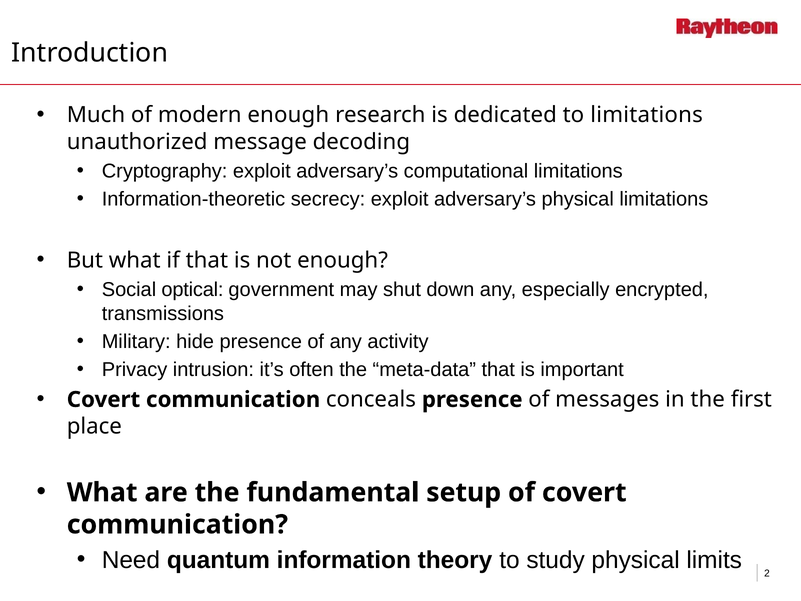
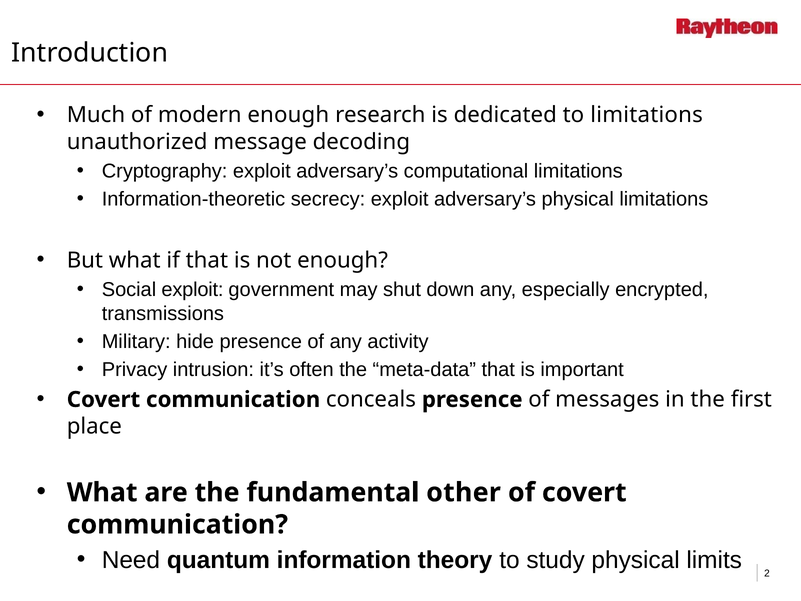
Social optical: optical -> exploit (192, 289)
setup: setup -> other (464, 492)
